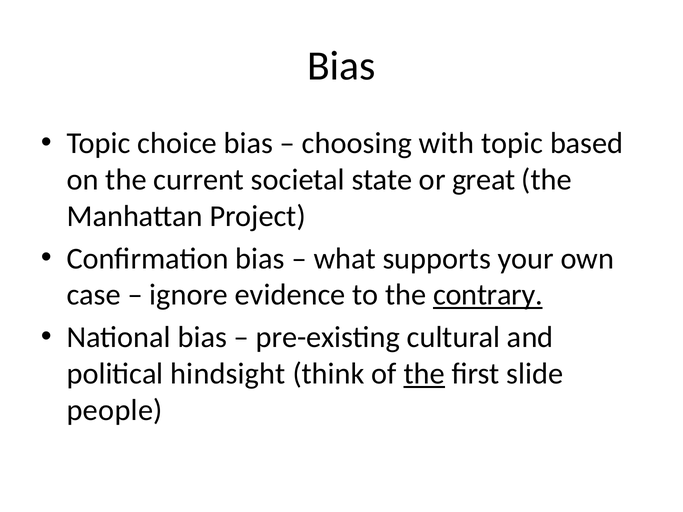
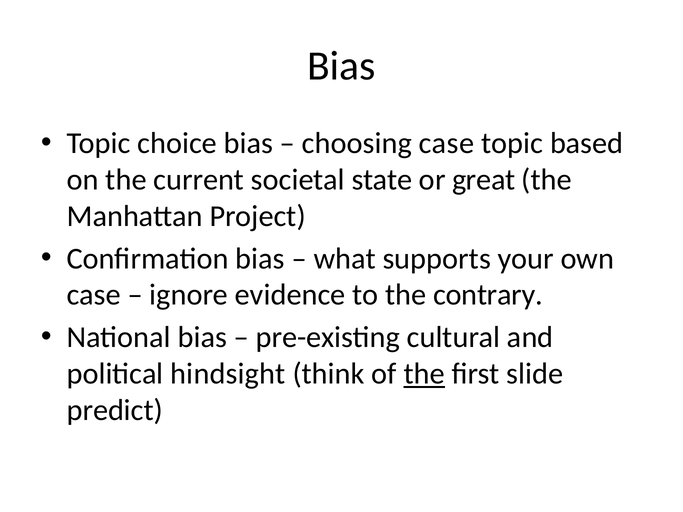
choosing with: with -> case (446, 143)
contrary underline: present -> none (488, 295)
people: people -> predict (115, 410)
